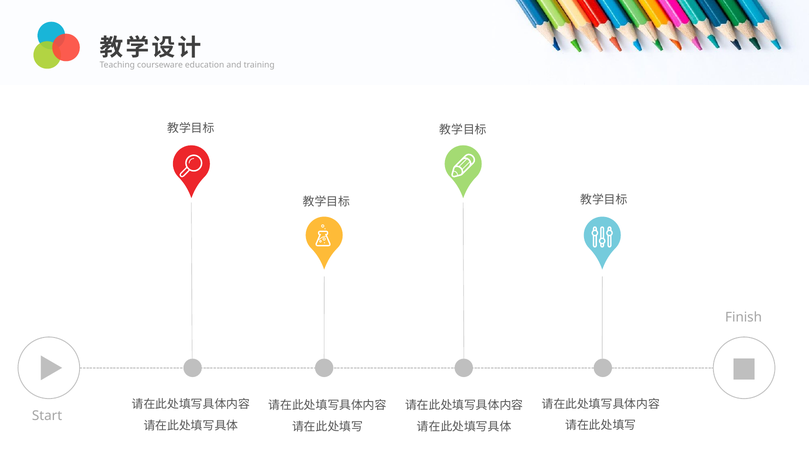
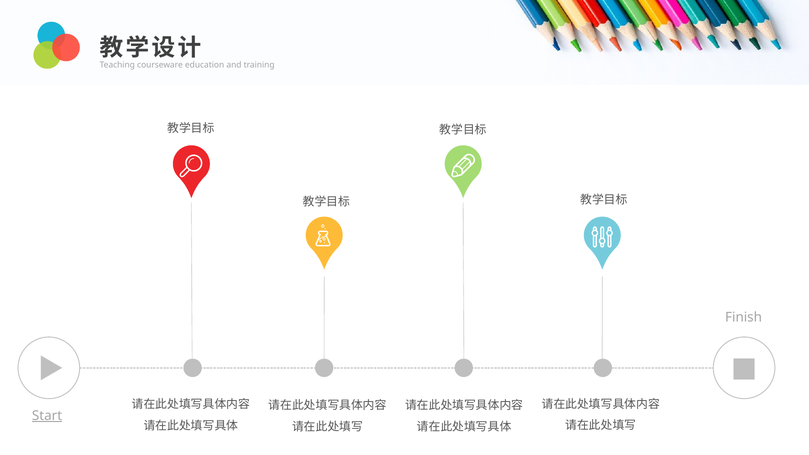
Start underline: none -> present (47, 416)
